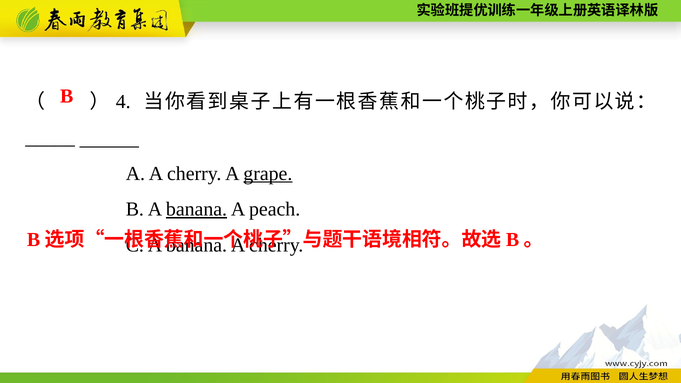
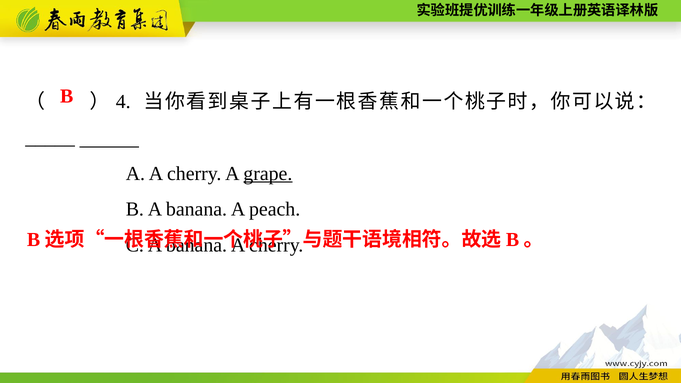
banana underline: present -> none (197, 209)
